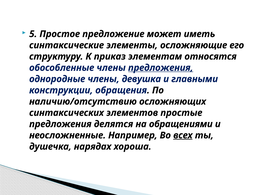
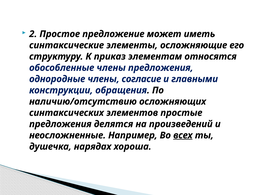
5: 5 -> 2 (33, 34)
предложения underline: present -> none (161, 68)
девушка: девушка -> согласие (141, 79)
обращениями: обращениями -> произведений (181, 124)
